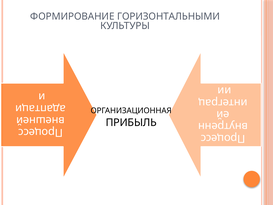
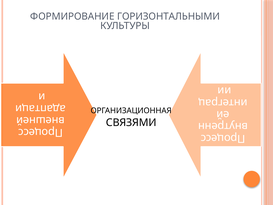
ПРИБЫЛЬ: ПРИБЫЛЬ -> СВЯЗЯМИ (131, 122)
